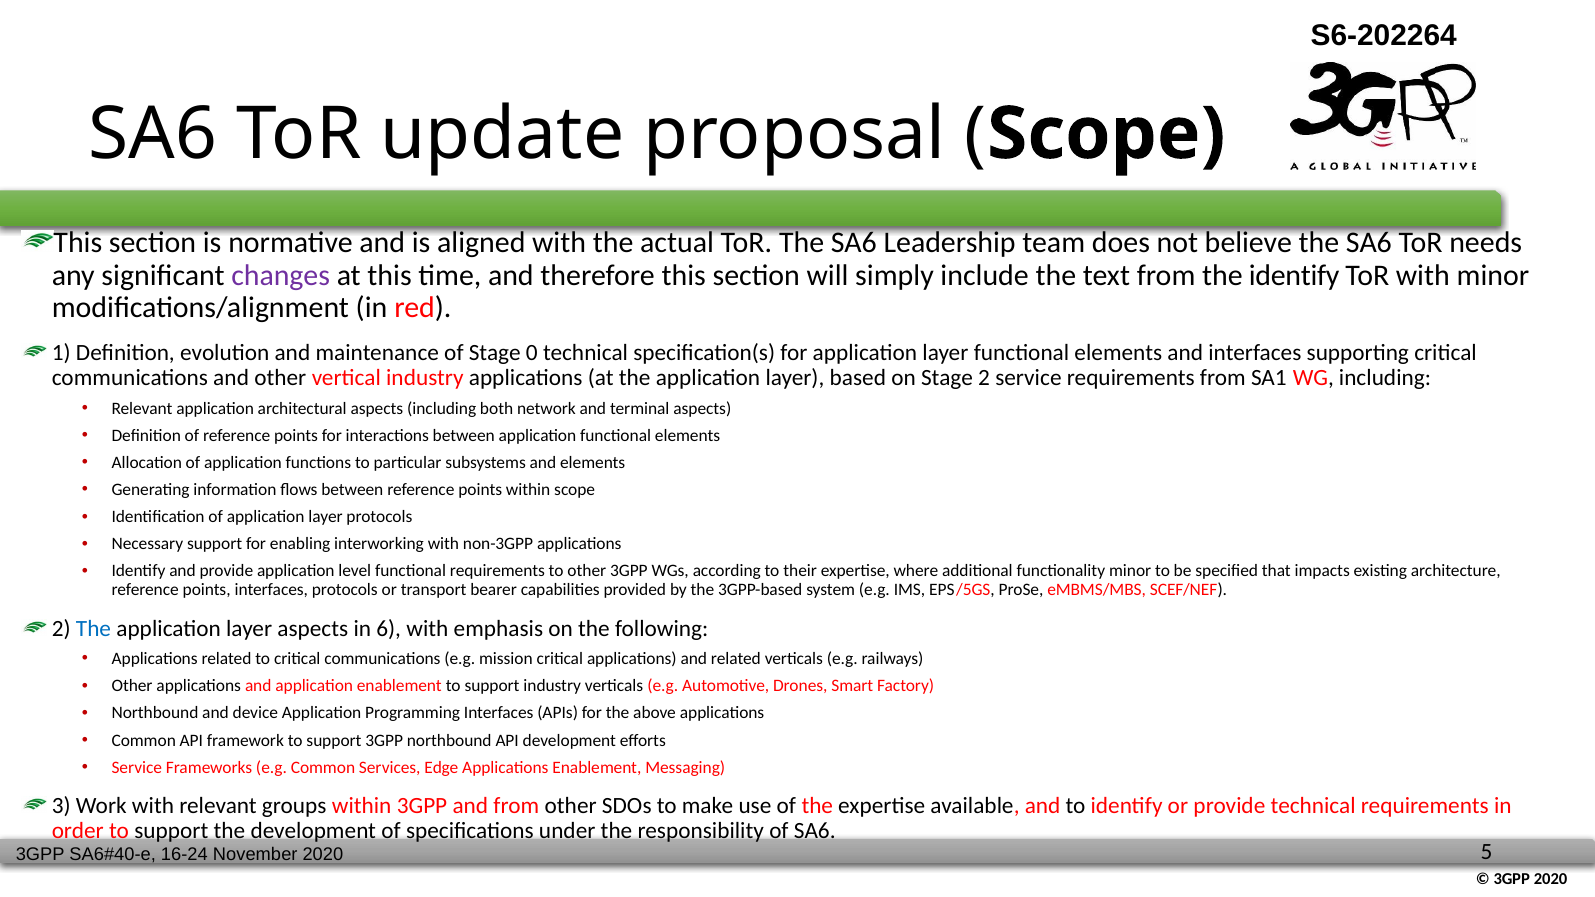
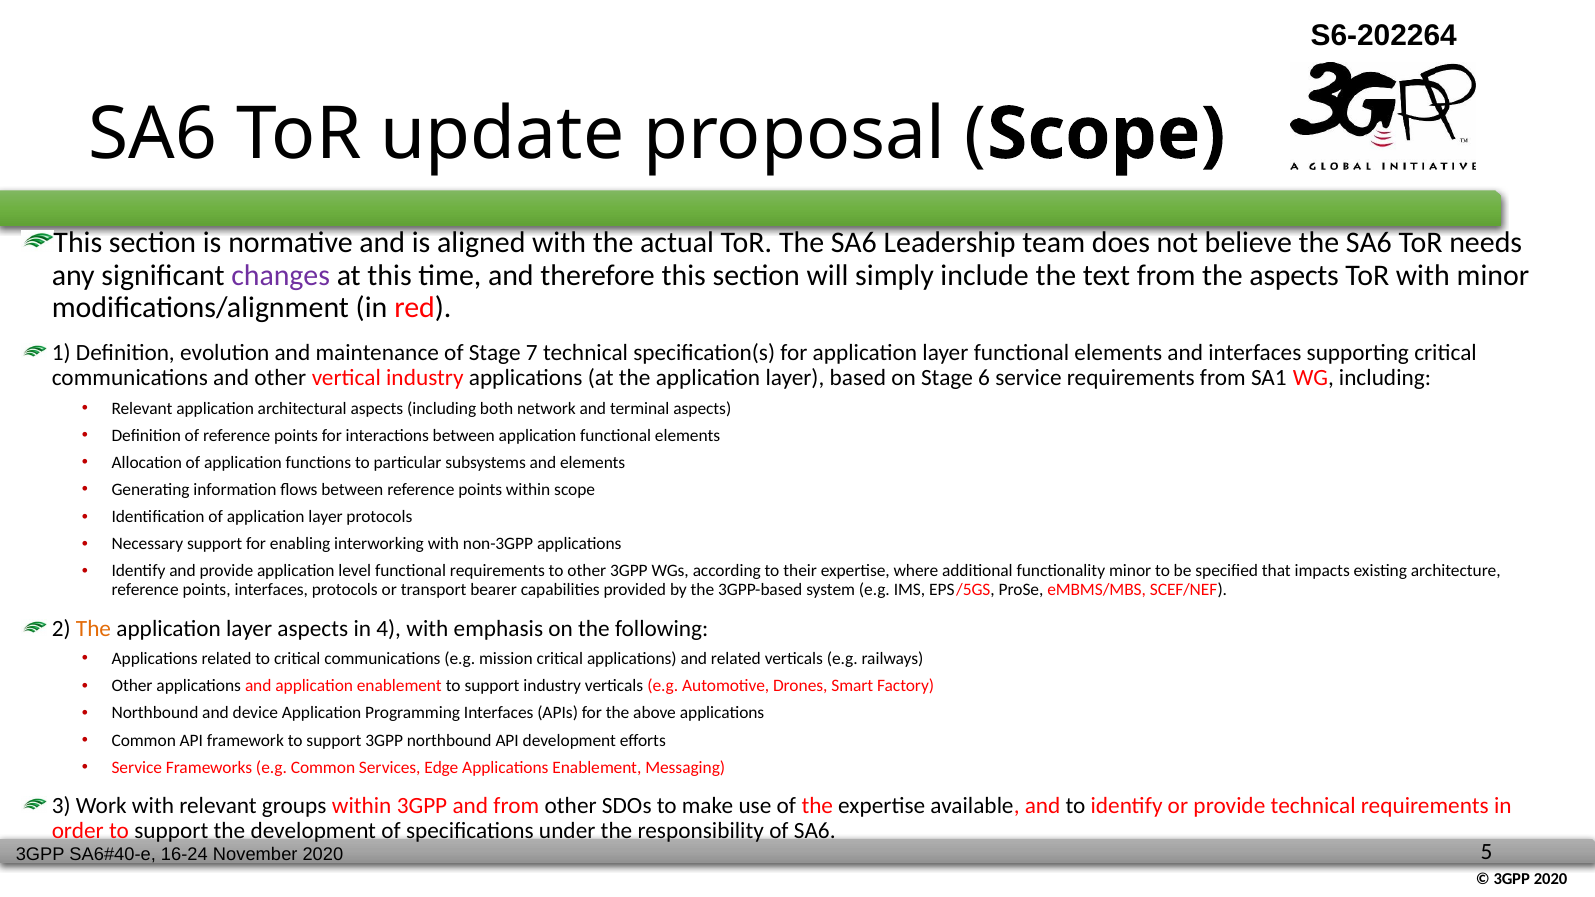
the identify: identify -> aspects (1294, 275)
0: 0 -> 7 (532, 353)
Stage 2: 2 -> 6 (984, 378)
The colour: blue -> orange (94, 629)
6: 6 -> 4 (389, 629)
